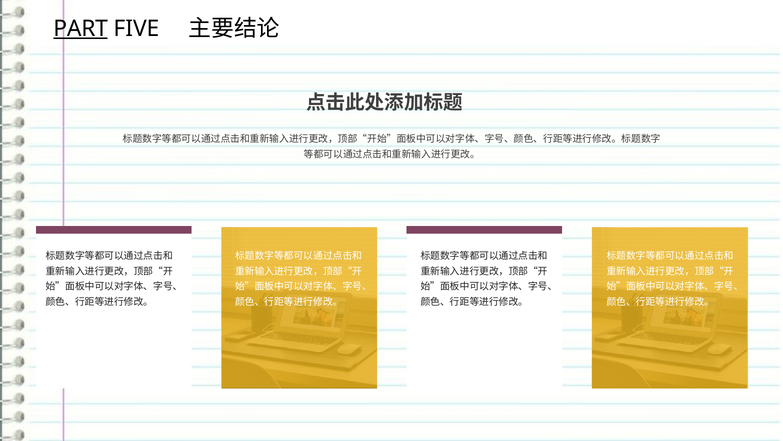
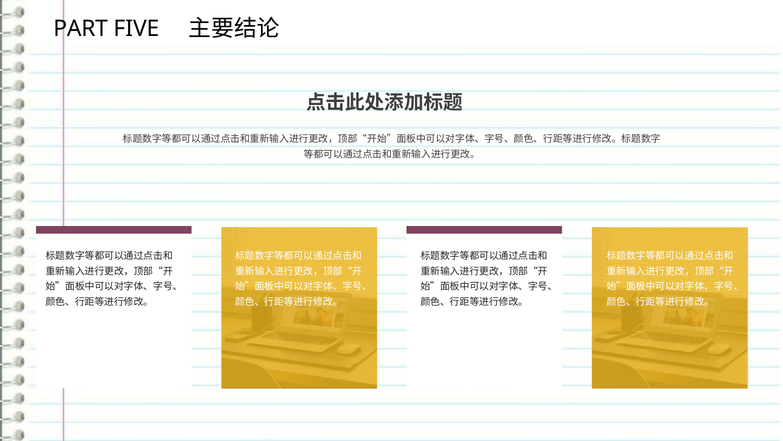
PART underline: present -> none (81, 29)
